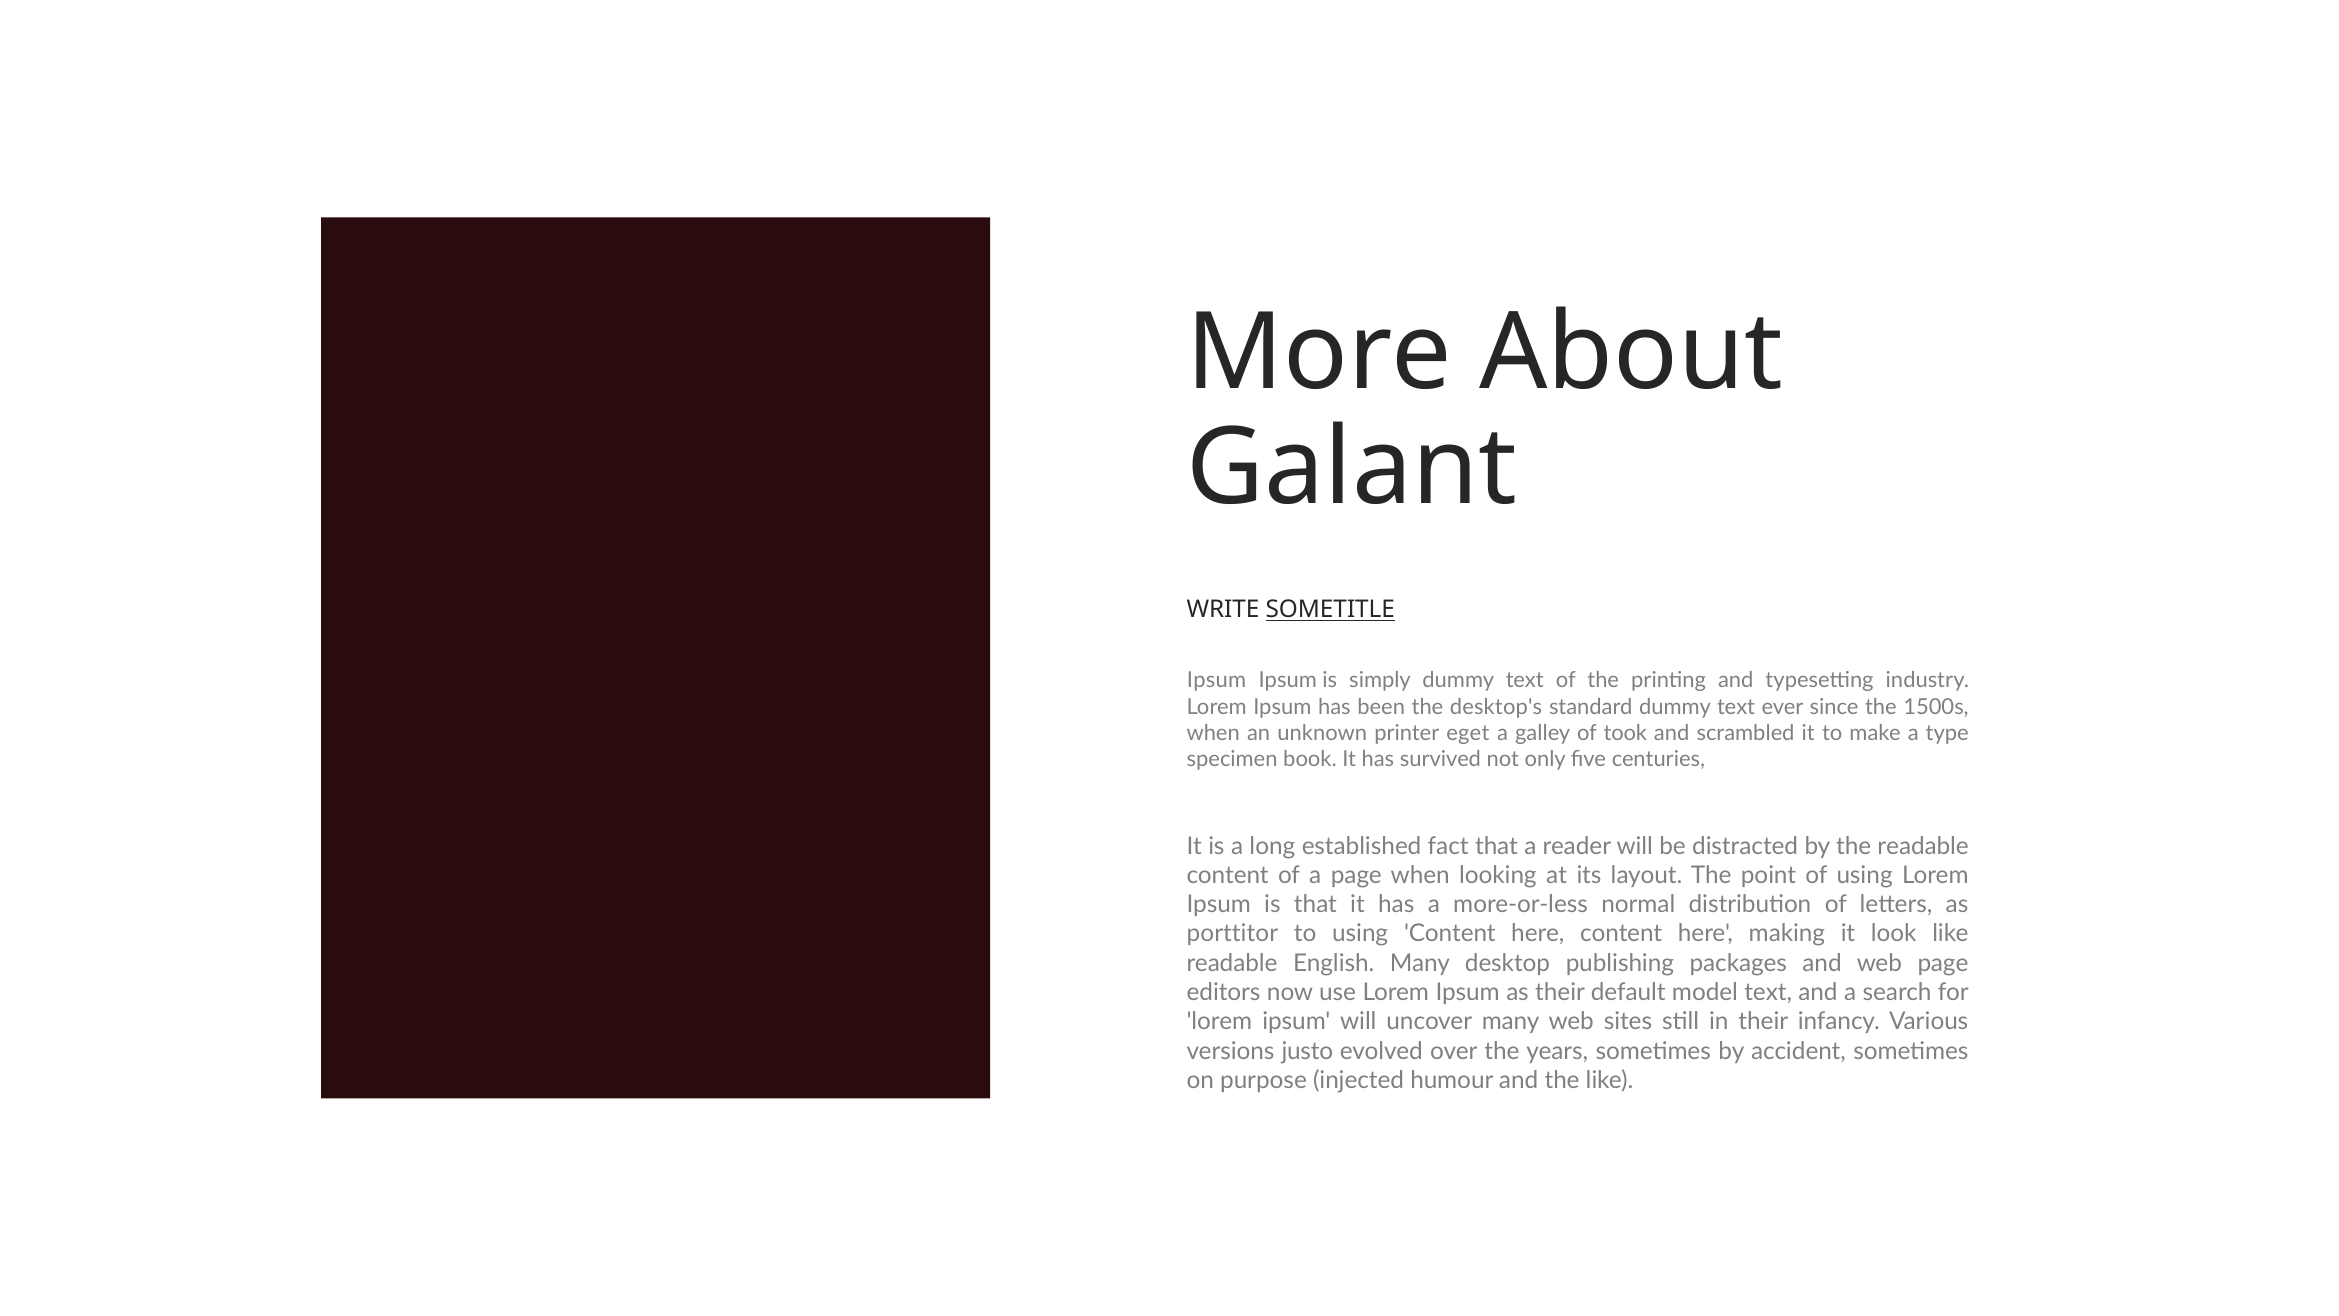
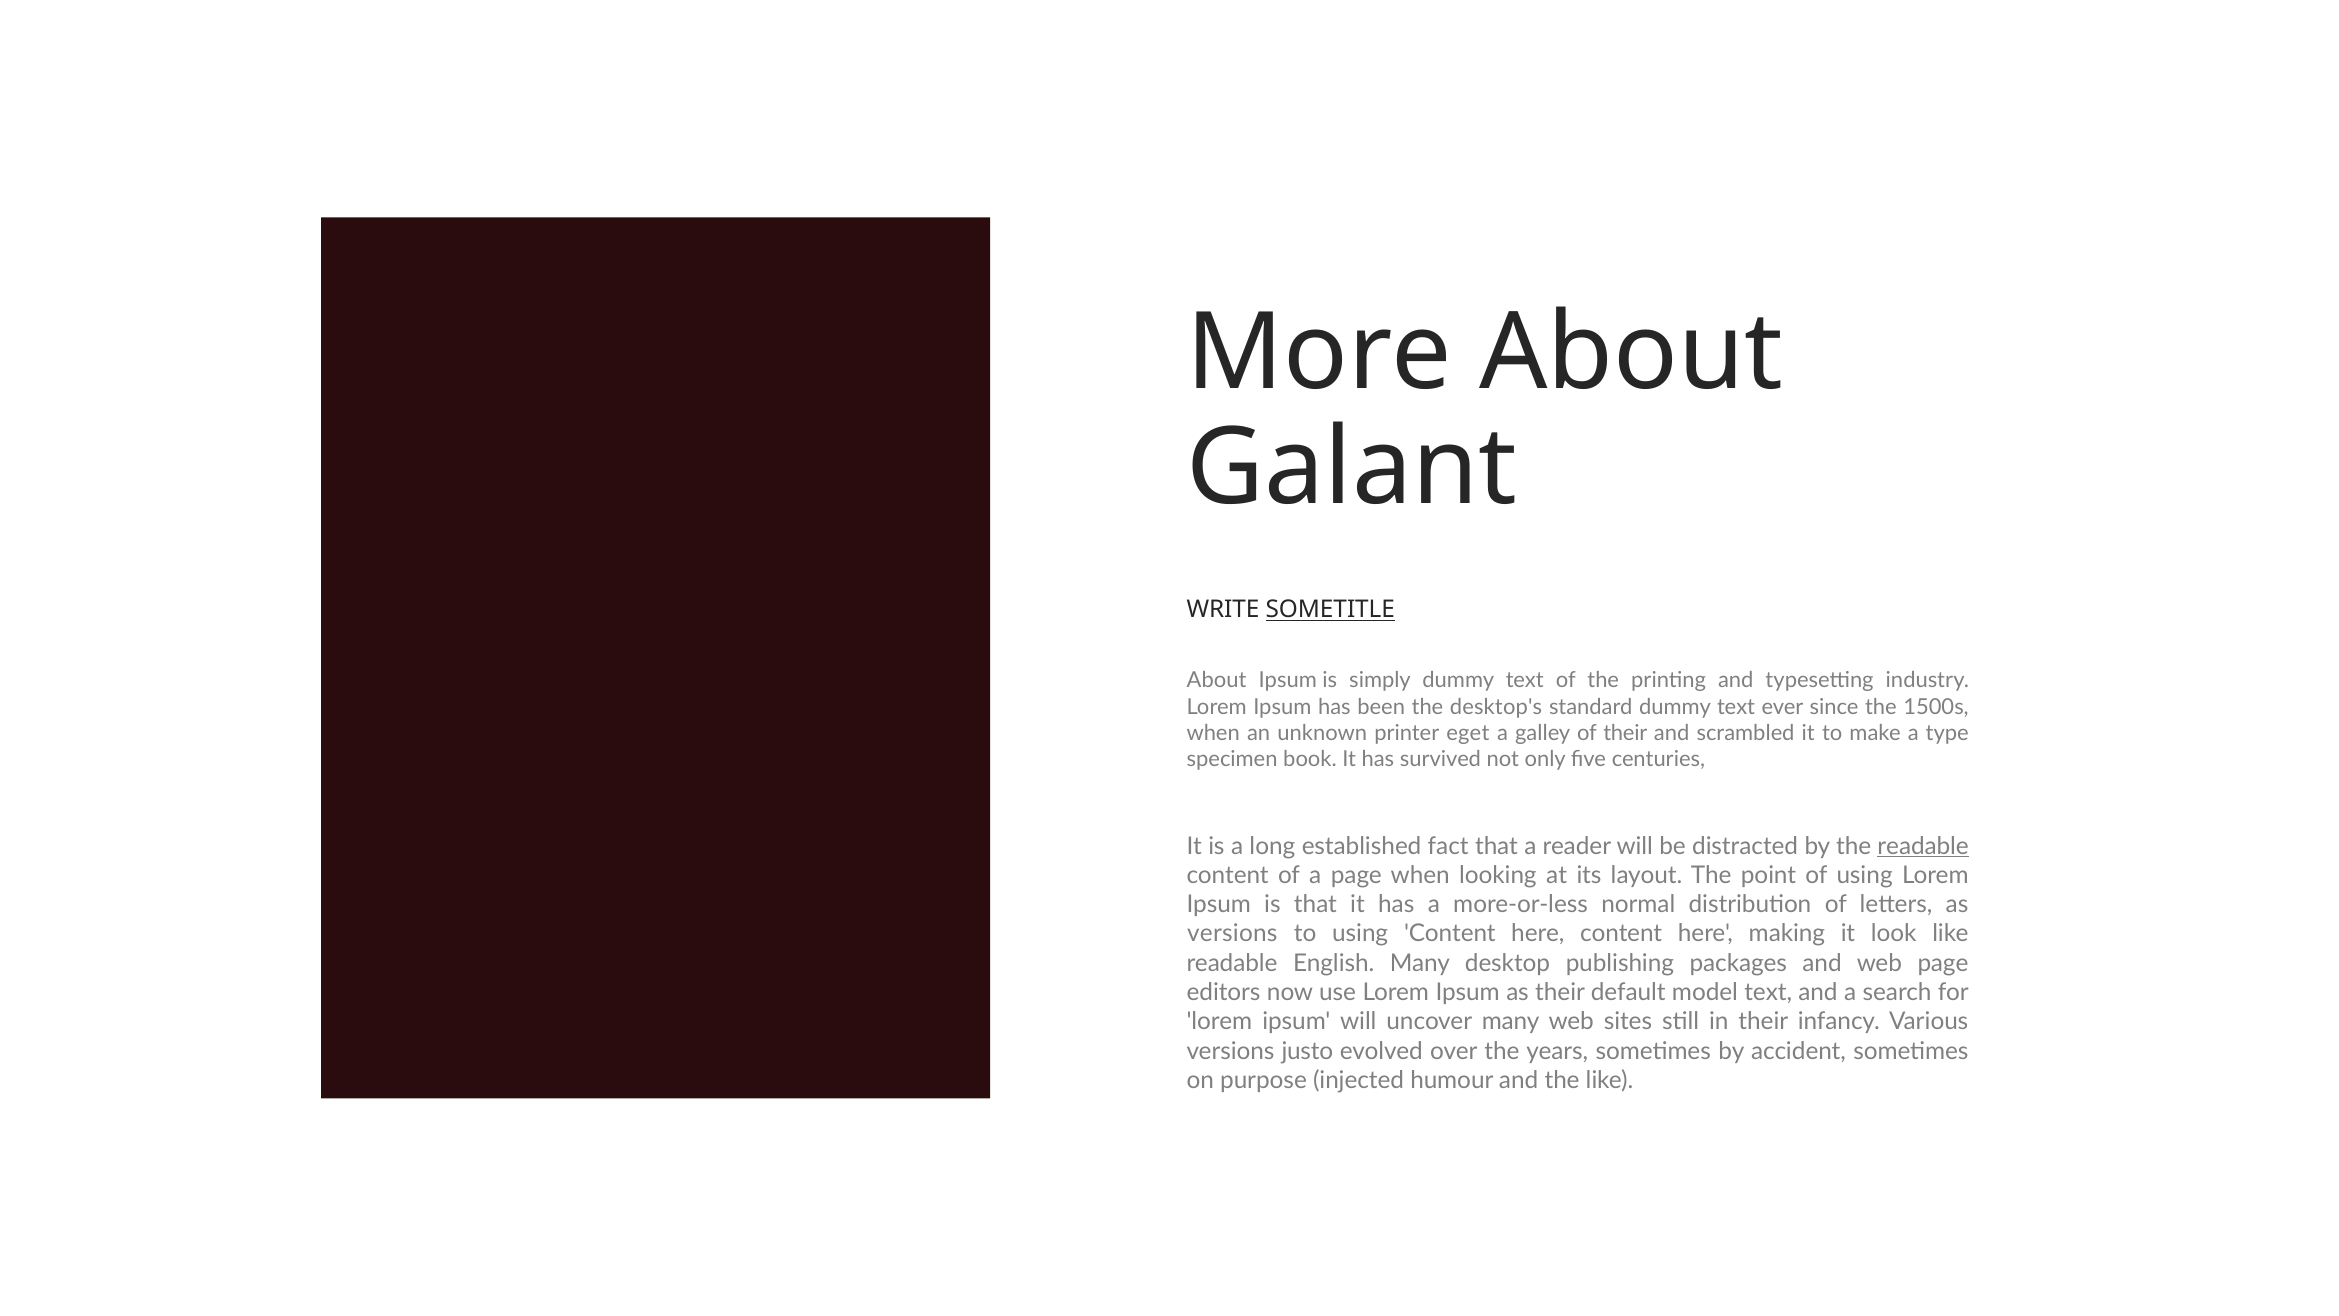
Ipsum: Ipsum -> About (1217, 680)
of took: took -> their (1625, 733)
readable underline: none -> present (1923, 846)
porttitor: porttitor -> versions (1232, 934)
